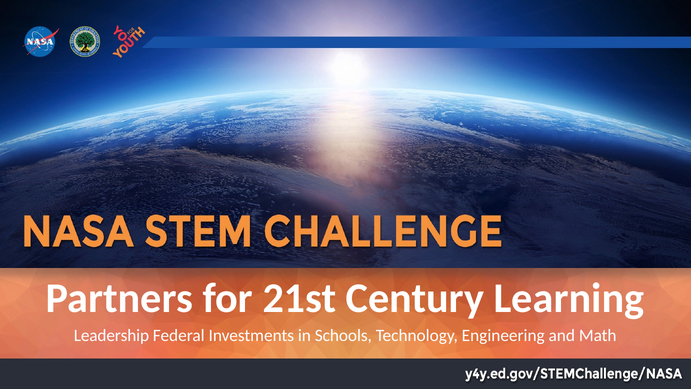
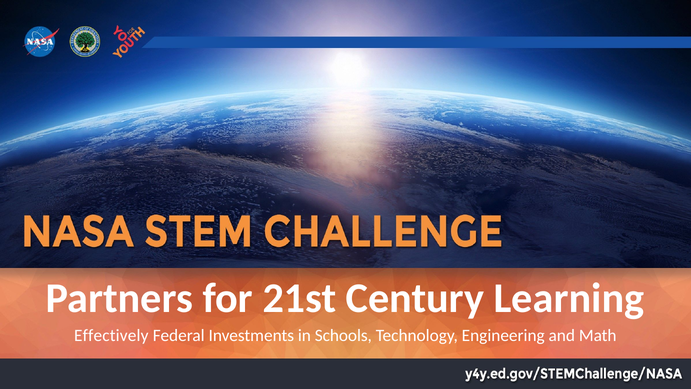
Leadership: Leadership -> Effectively (111, 335)
